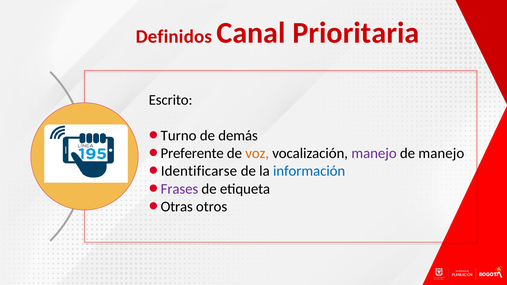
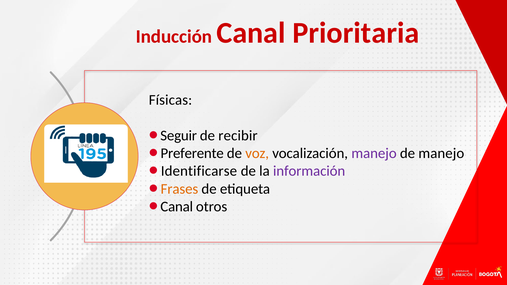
Definidos: Definidos -> Inducción (174, 37)
Escrito: Escrito -> Físicas (170, 100)
Turno: Turno -> Seguir (179, 136)
demás: demás -> recibir (238, 136)
información colour: blue -> purple (309, 171)
Frases colour: purple -> orange (179, 189)
Otras: Otras -> Canal (177, 207)
